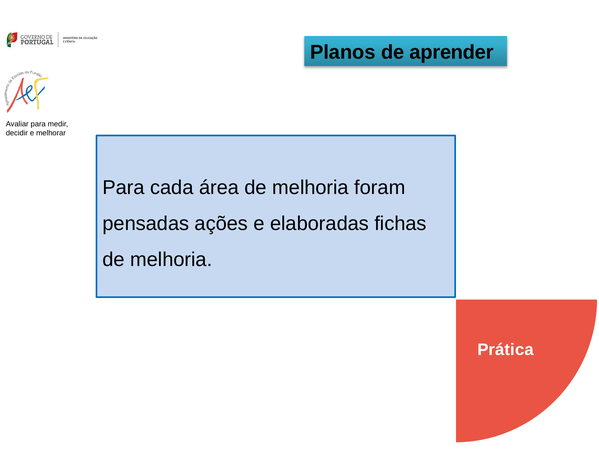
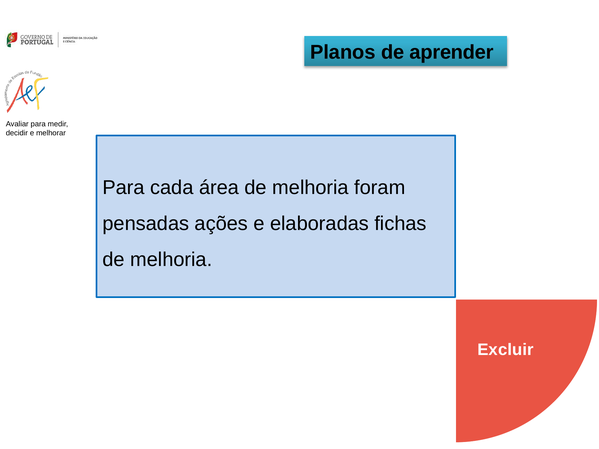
Prática: Prática -> Excluir (506, 350)
